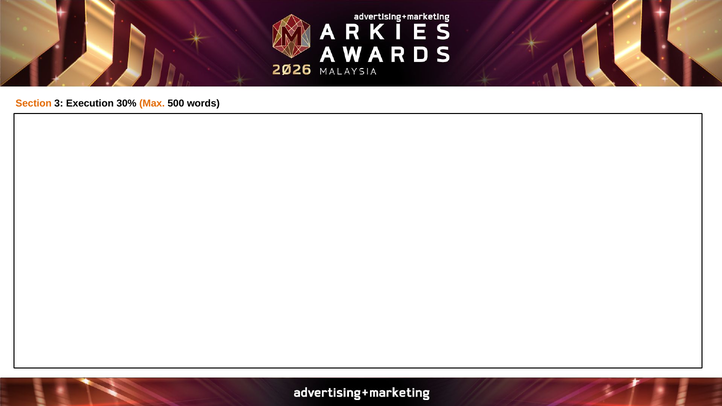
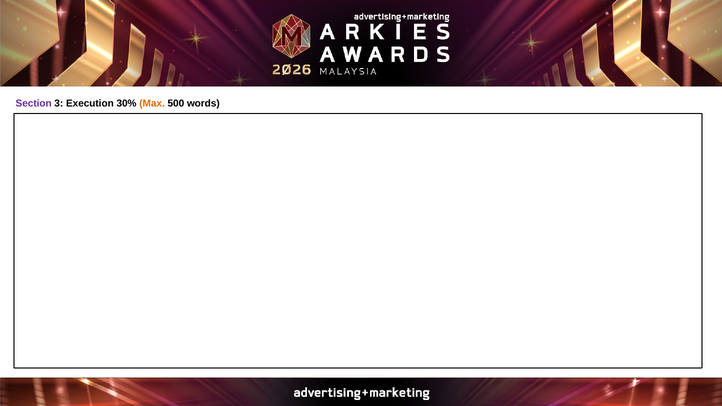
Section colour: orange -> purple (34, 103)
